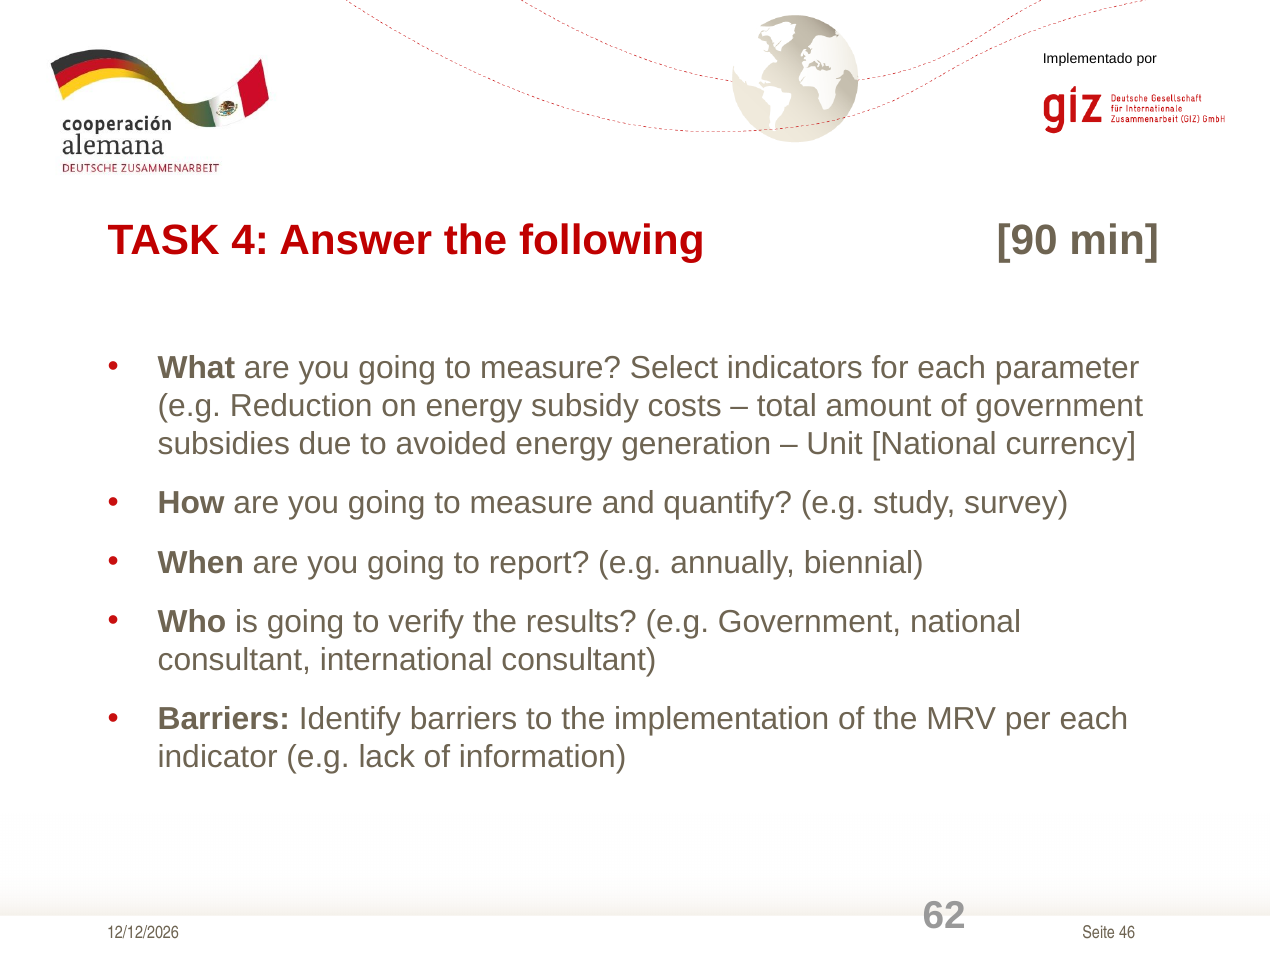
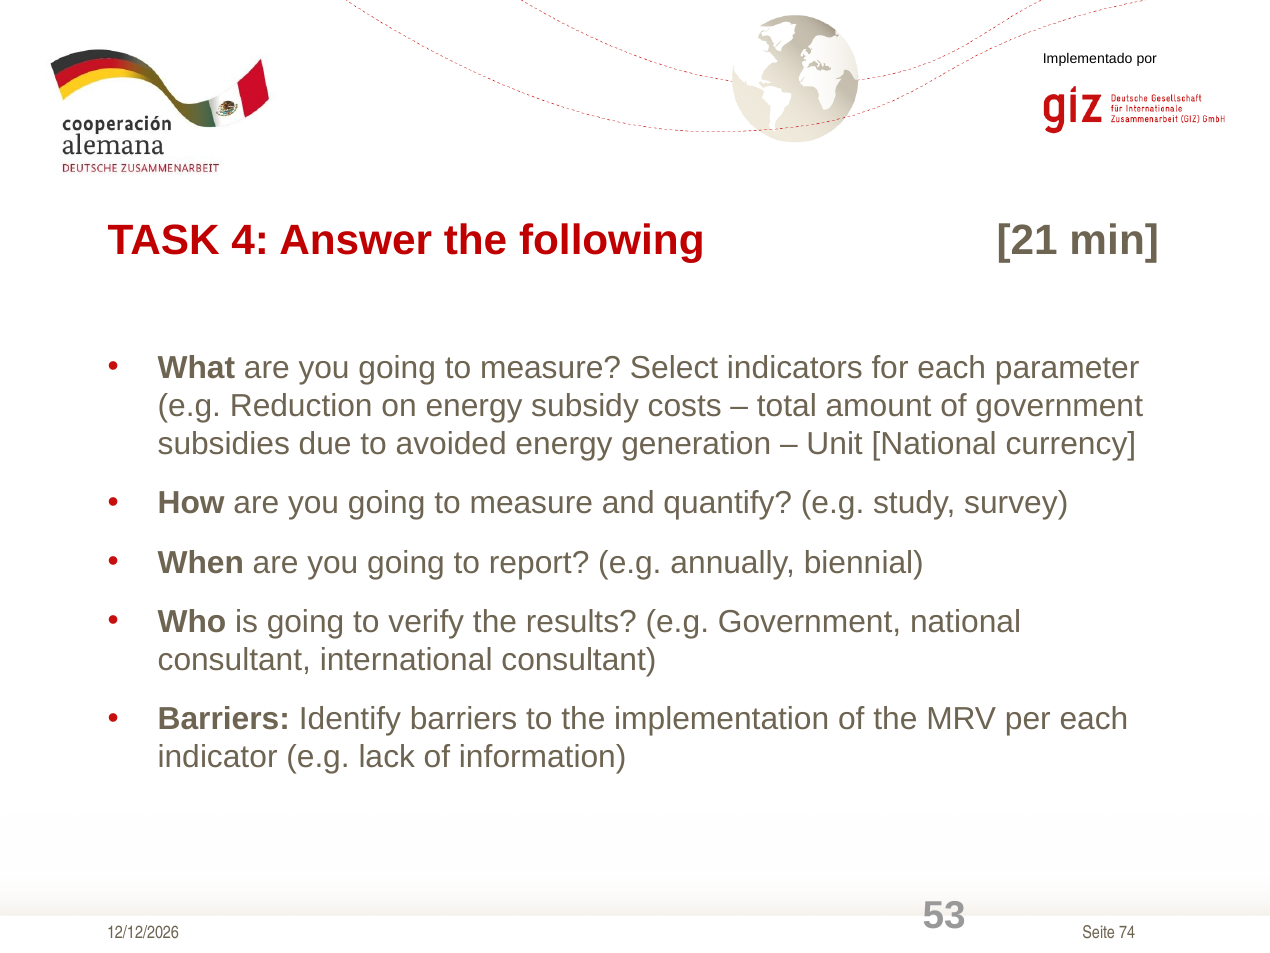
90: 90 -> 21 (1027, 241)
46: 46 -> 74 (1127, 932)
62: 62 -> 53 (944, 915)
